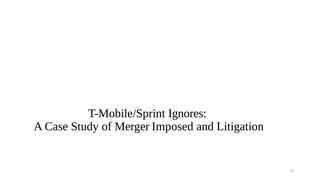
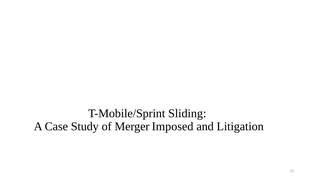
Ignores: Ignores -> Sliding (187, 113)
